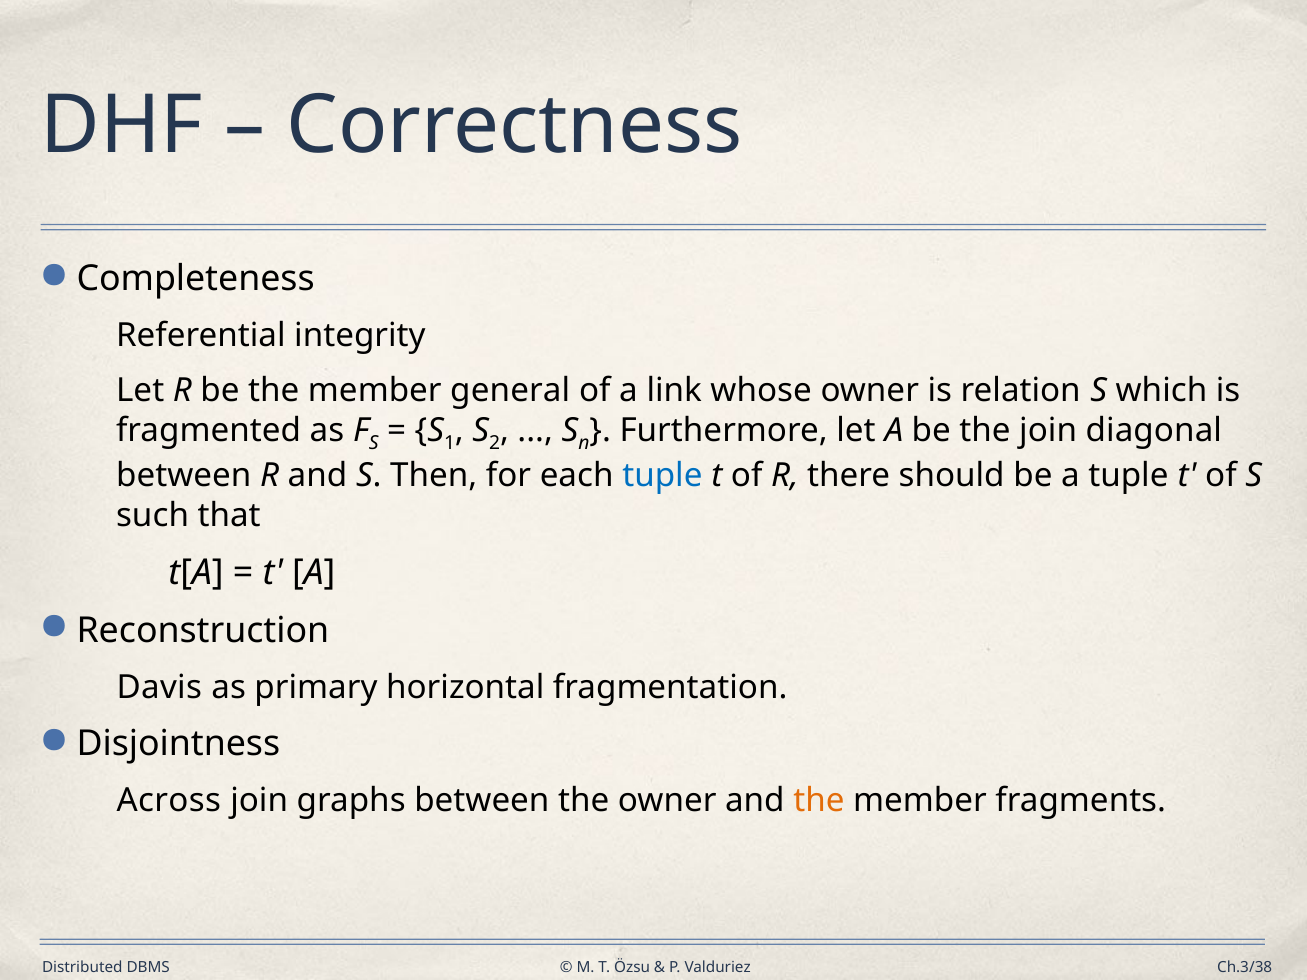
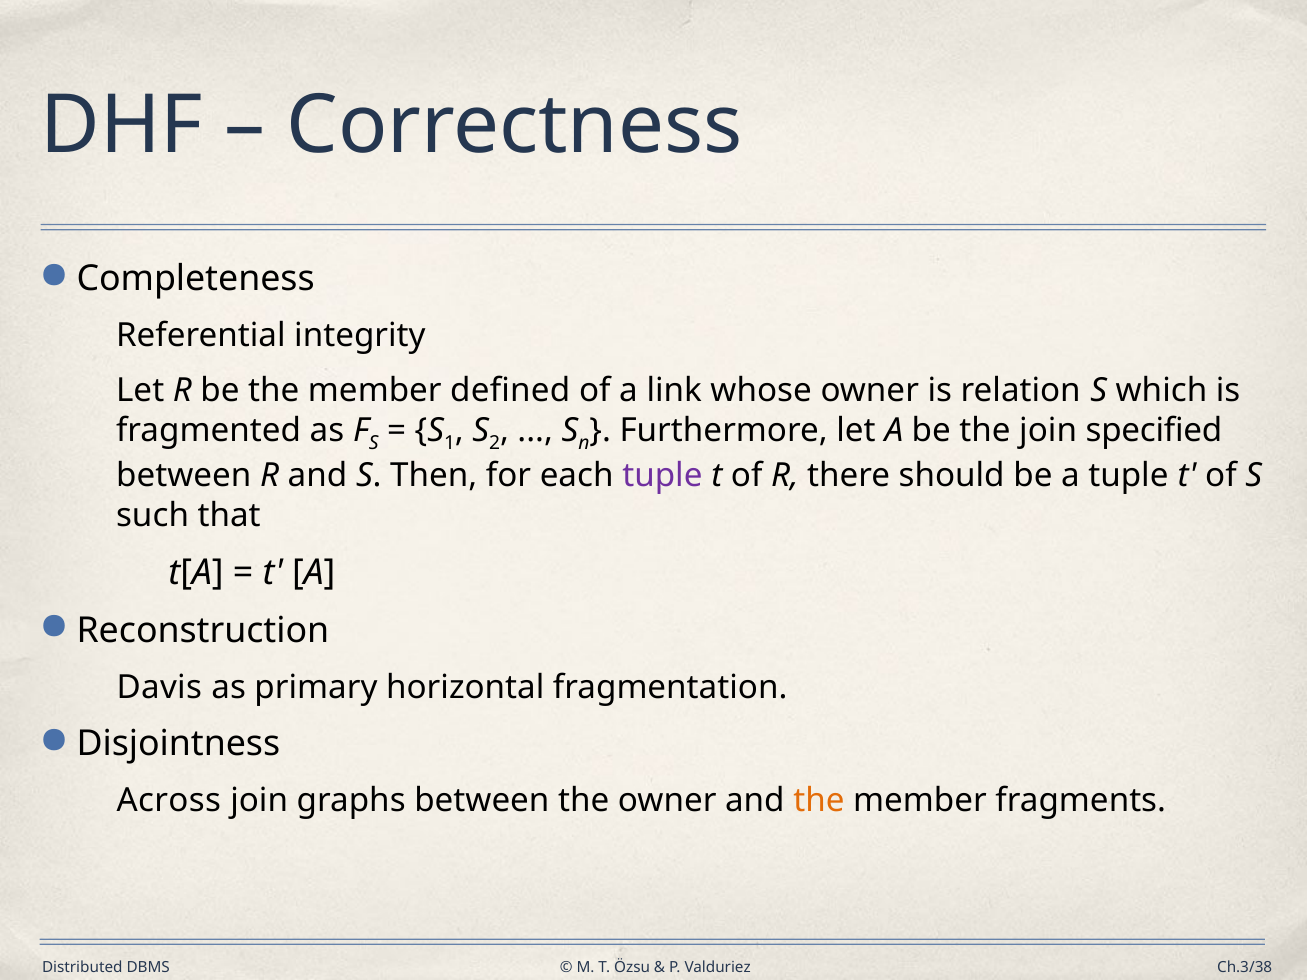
general: general -> defined (510, 391)
diagonal: diagonal -> specified (1154, 431)
tuple colour: blue -> purple (662, 476)
